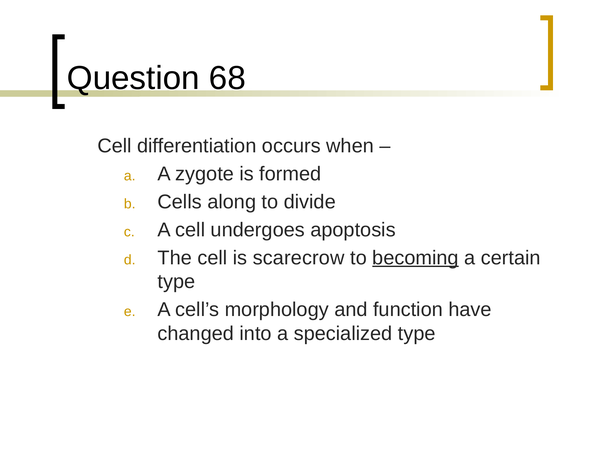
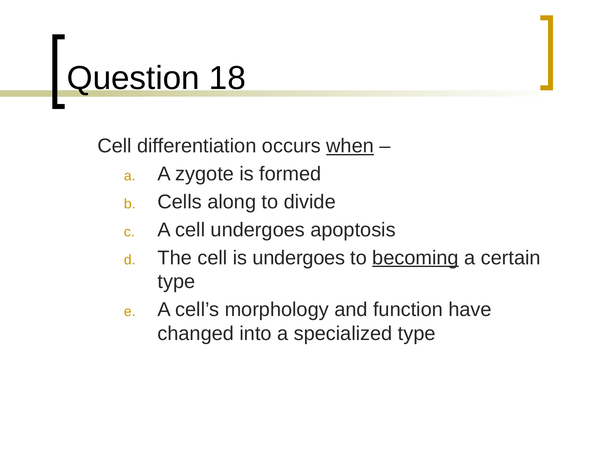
68: 68 -> 18 (227, 78)
when underline: none -> present (350, 146)
is scarecrow: scarecrow -> undergoes (299, 258)
